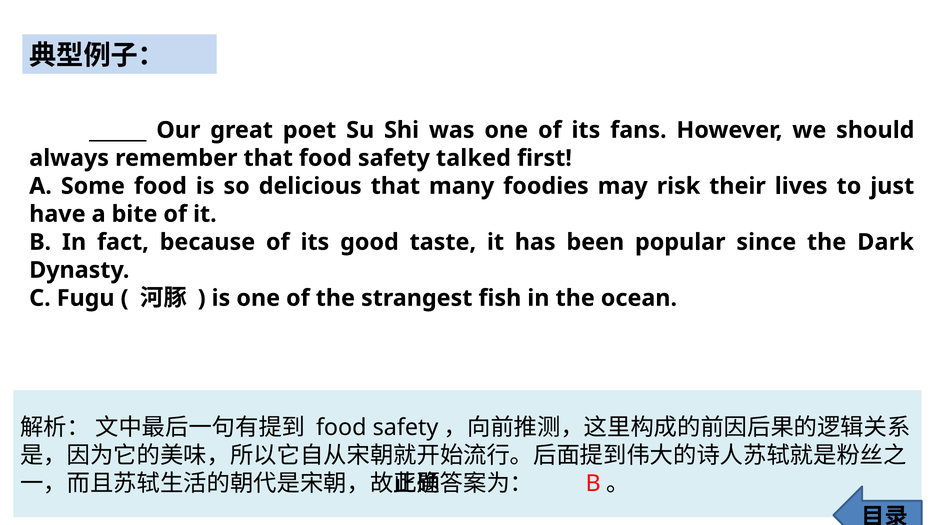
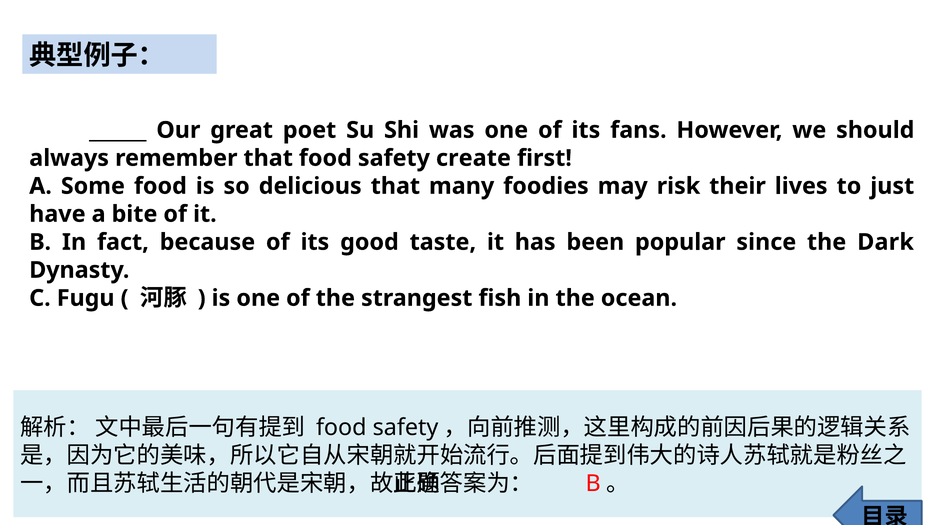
talked: talked -> create (473, 158)
